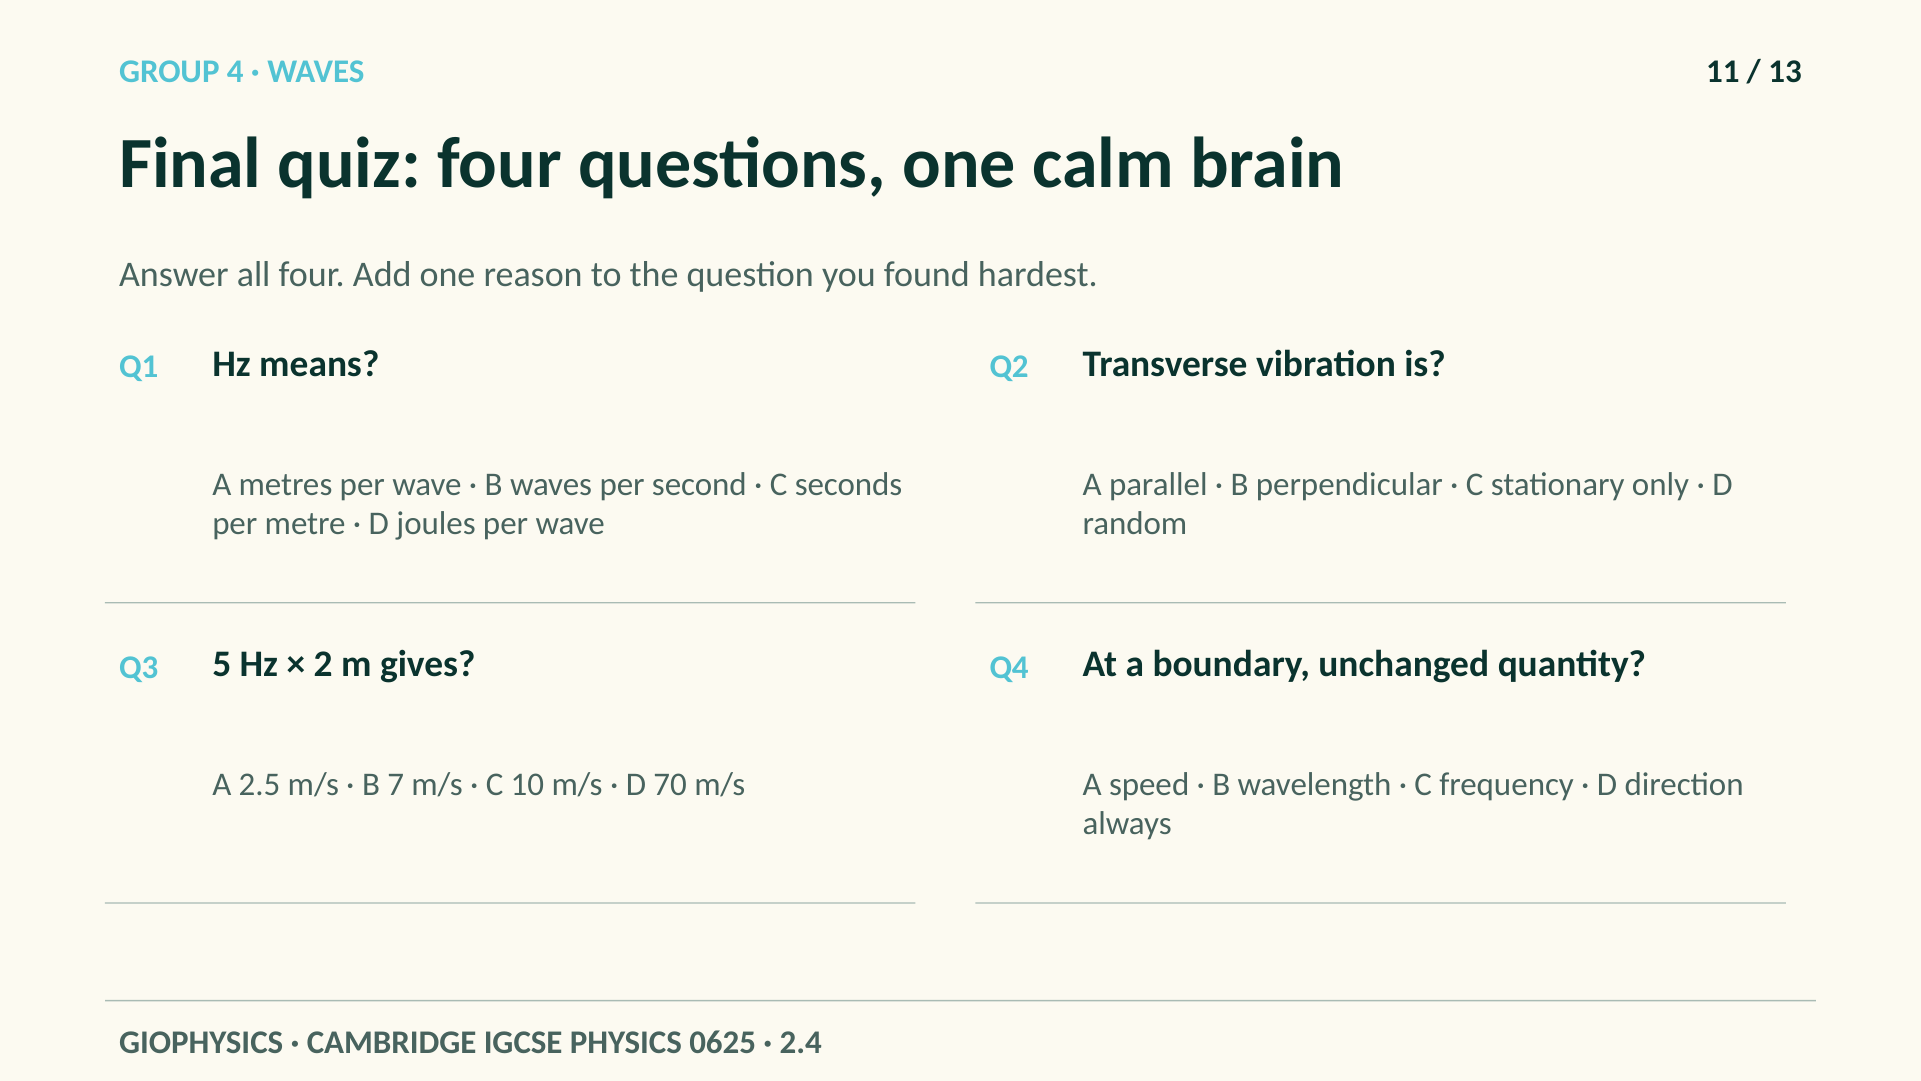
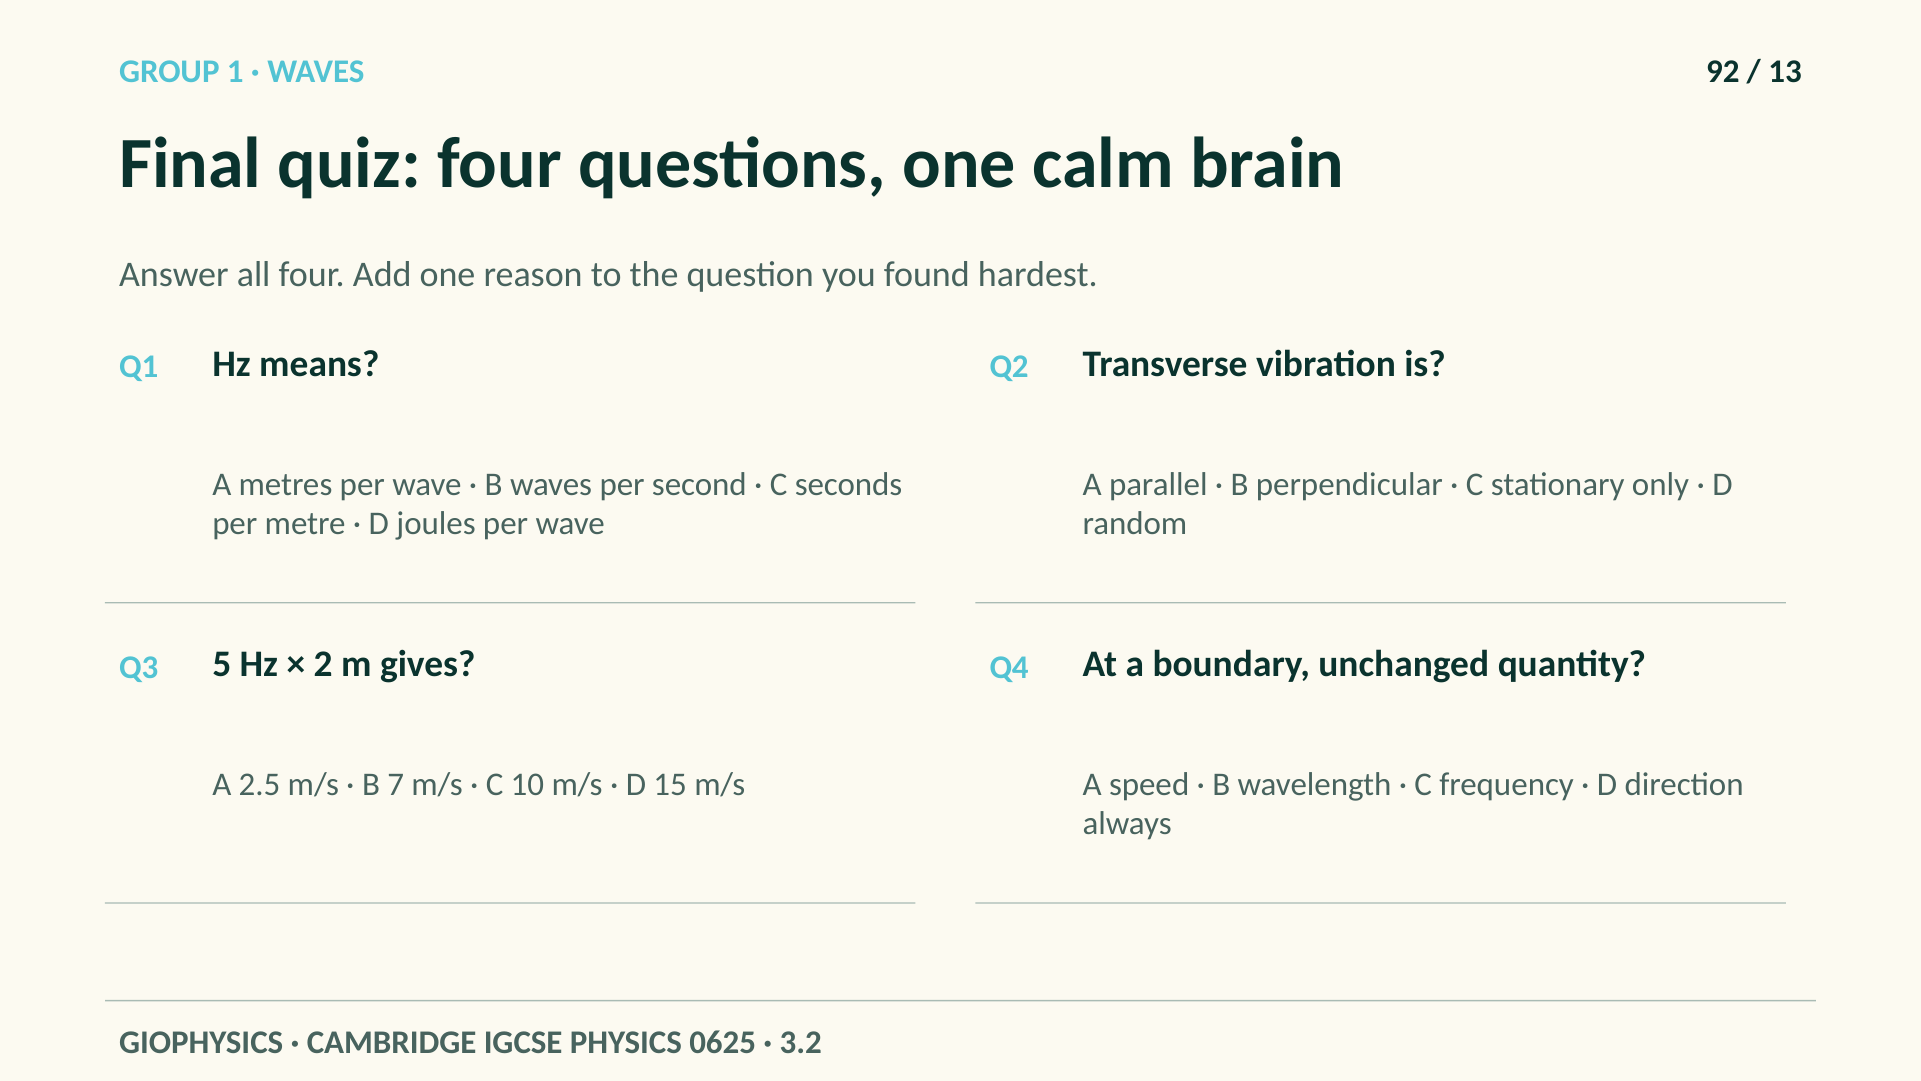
4: 4 -> 1 (235, 71)
11: 11 -> 92 (1723, 71)
70: 70 -> 15 (670, 784)
2.4: 2.4 -> 3.2 (801, 1042)
